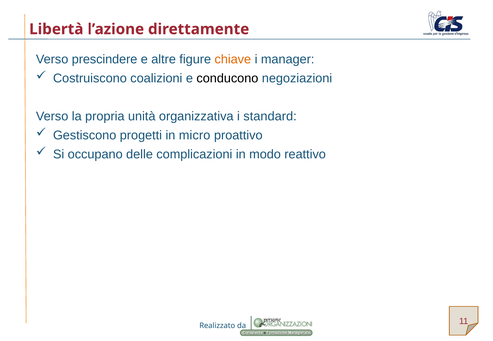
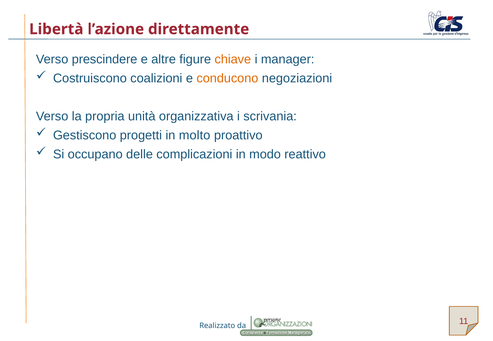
conducono colour: black -> orange (227, 78)
standard: standard -> scrivania (270, 116)
micro: micro -> molto (195, 135)
